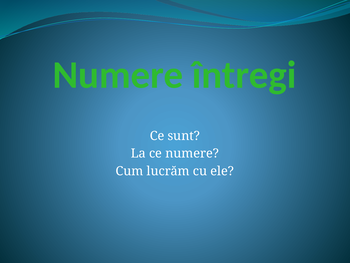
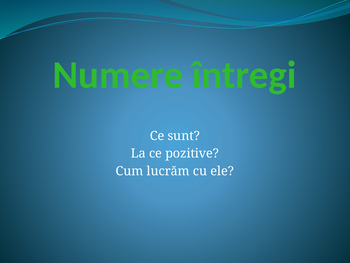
ce numere: numere -> pozitive (192, 153)
